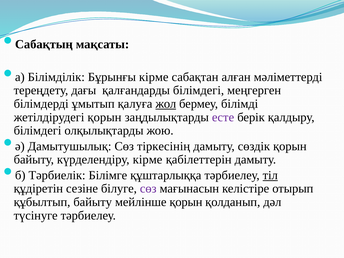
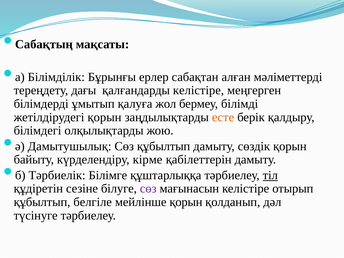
Бұрынғы кірме: кірме -> ерлер (154, 77)
қалғандарды білімдегі: білімдегі -> келістіре (199, 90)
жол underline: present -> none (166, 104)
есте colour: purple -> orange (223, 117)
Сөз тіркесінің: тіркесінің -> құбылтып (164, 146)
құбылтып байыту: байыту -> белгіле (93, 202)
